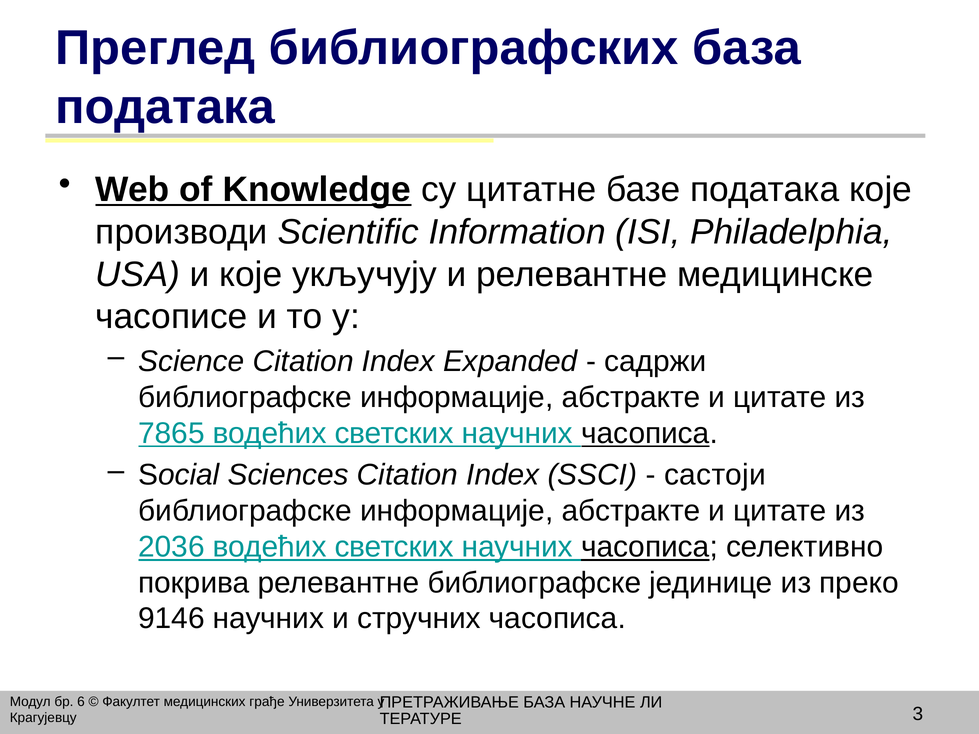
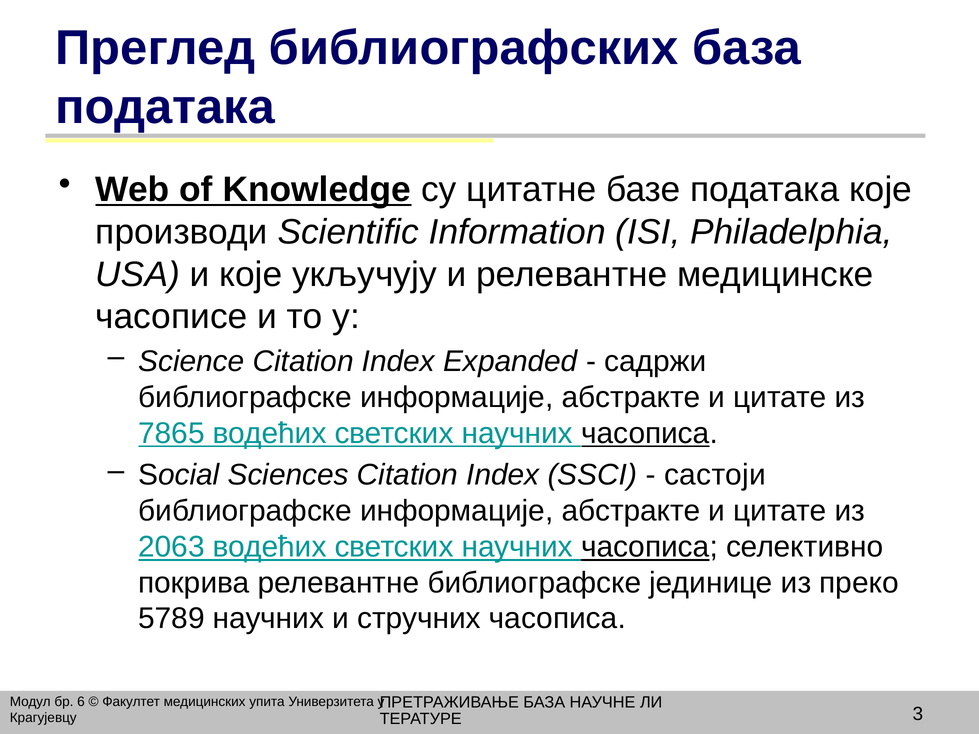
2036: 2036 -> 2063 (171, 547)
9146: 9146 -> 5789 (171, 619)
грађе: грађе -> упита (267, 702)
